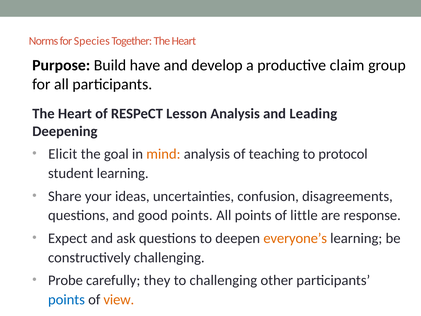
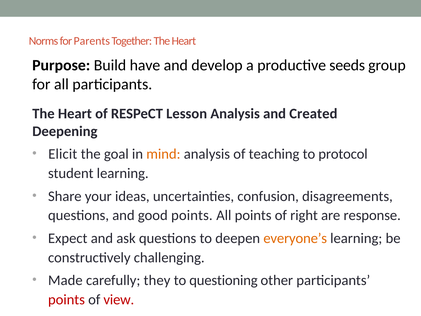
Species: Species -> Parents (92, 41)
claim: claim -> seeds (347, 65)
Leading: Leading -> Created (313, 114)
little: little -> right (304, 215)
Probe: Probe -> Made (65, 280)
to challenging: challenging -> questioning (223, 280)
points colour: blue -> red (66, 299)
view colour: orange -> red (119, 299)
